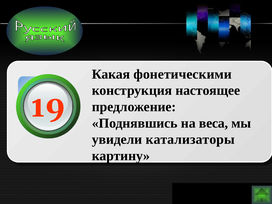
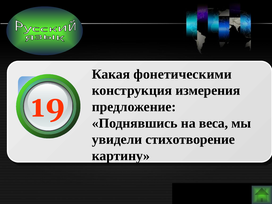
настоящее: настоящее -> измерения (208, 91)
катализаторы: катализаторы -> стихотворение (190, 139)
